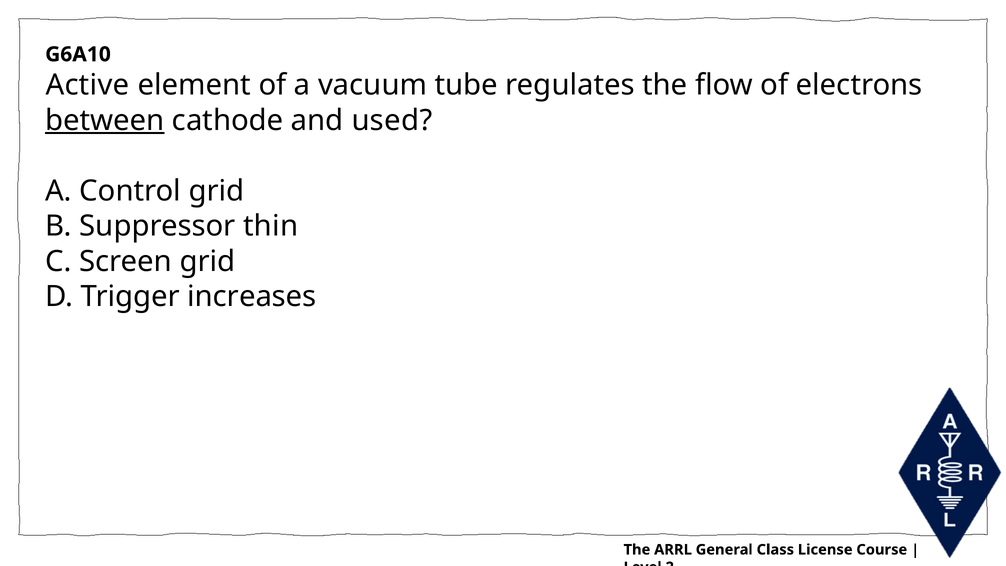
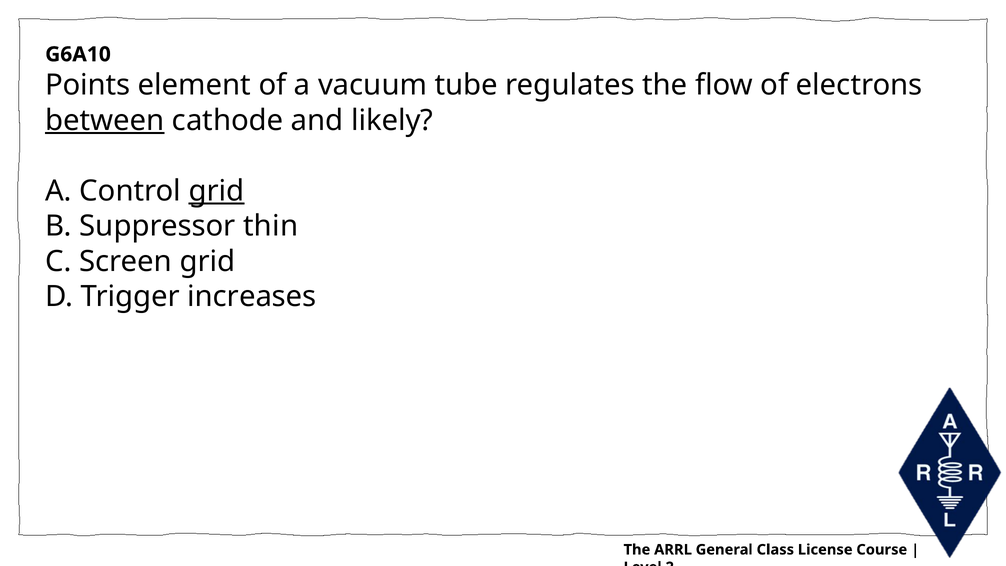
Active: Active -> Points (88, 85)
used: used -> likely (392, 120)
grid underline: none -> present (216, 191)
